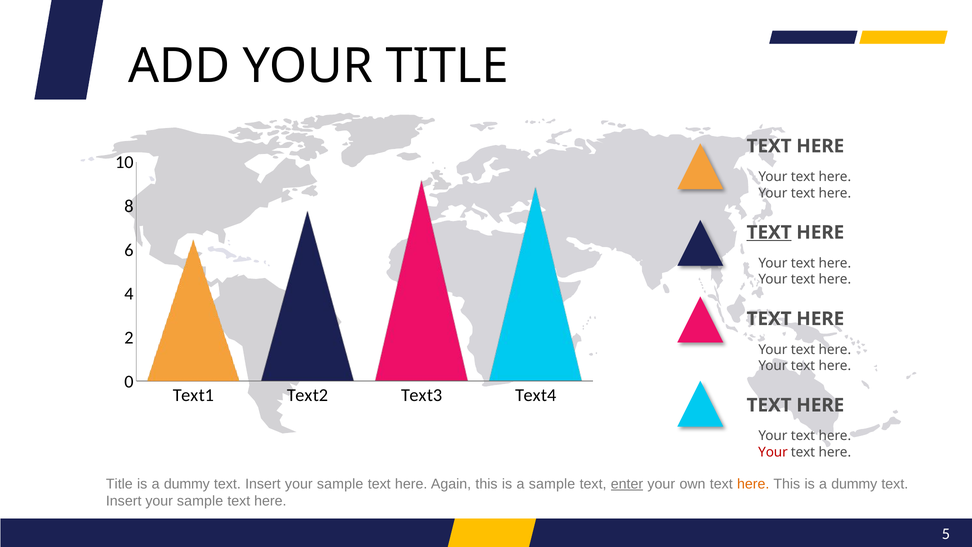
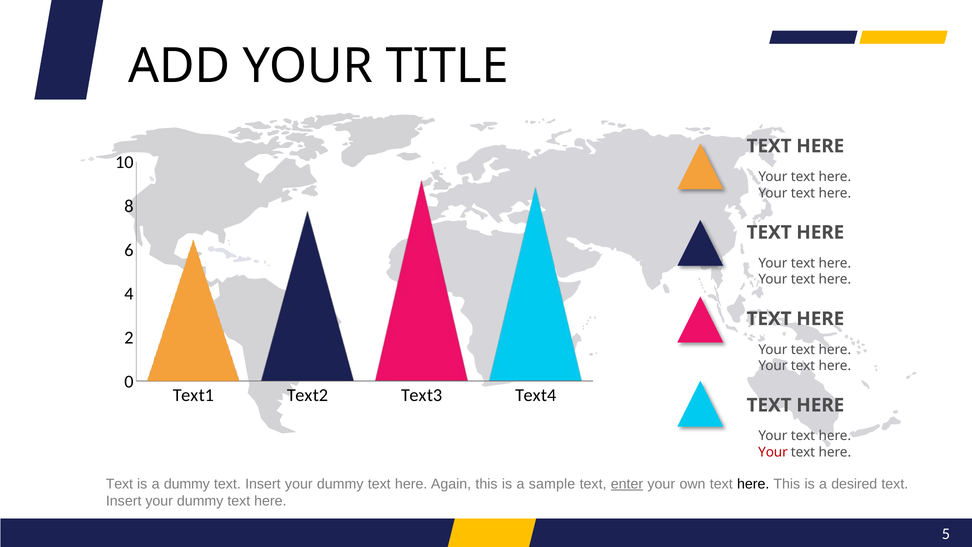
TEXT underline: present -> none (769, 232)
Title: Title -> Text (119, 484)
sample: sample -> dummy (340, 484)
here colour: orange -> black (753, 484)
This is a dummy: dummy -> desired (854, 484)
sample: sample -> dummy (200, 501)
